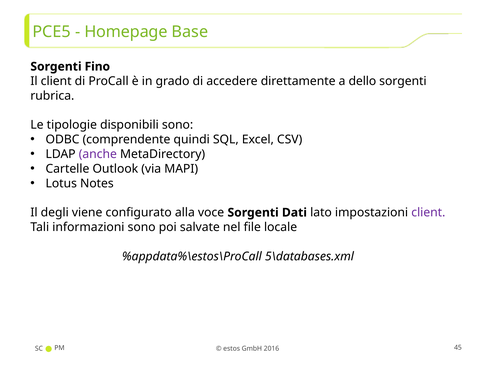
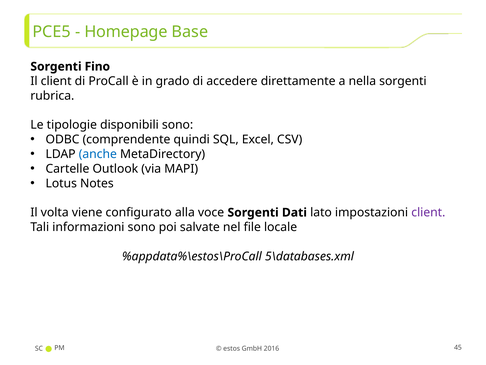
dello: dello -> nella (362, 81)
anche colour: purple -> blue (98, 154)
degli: degli -> volta (55, 212)
